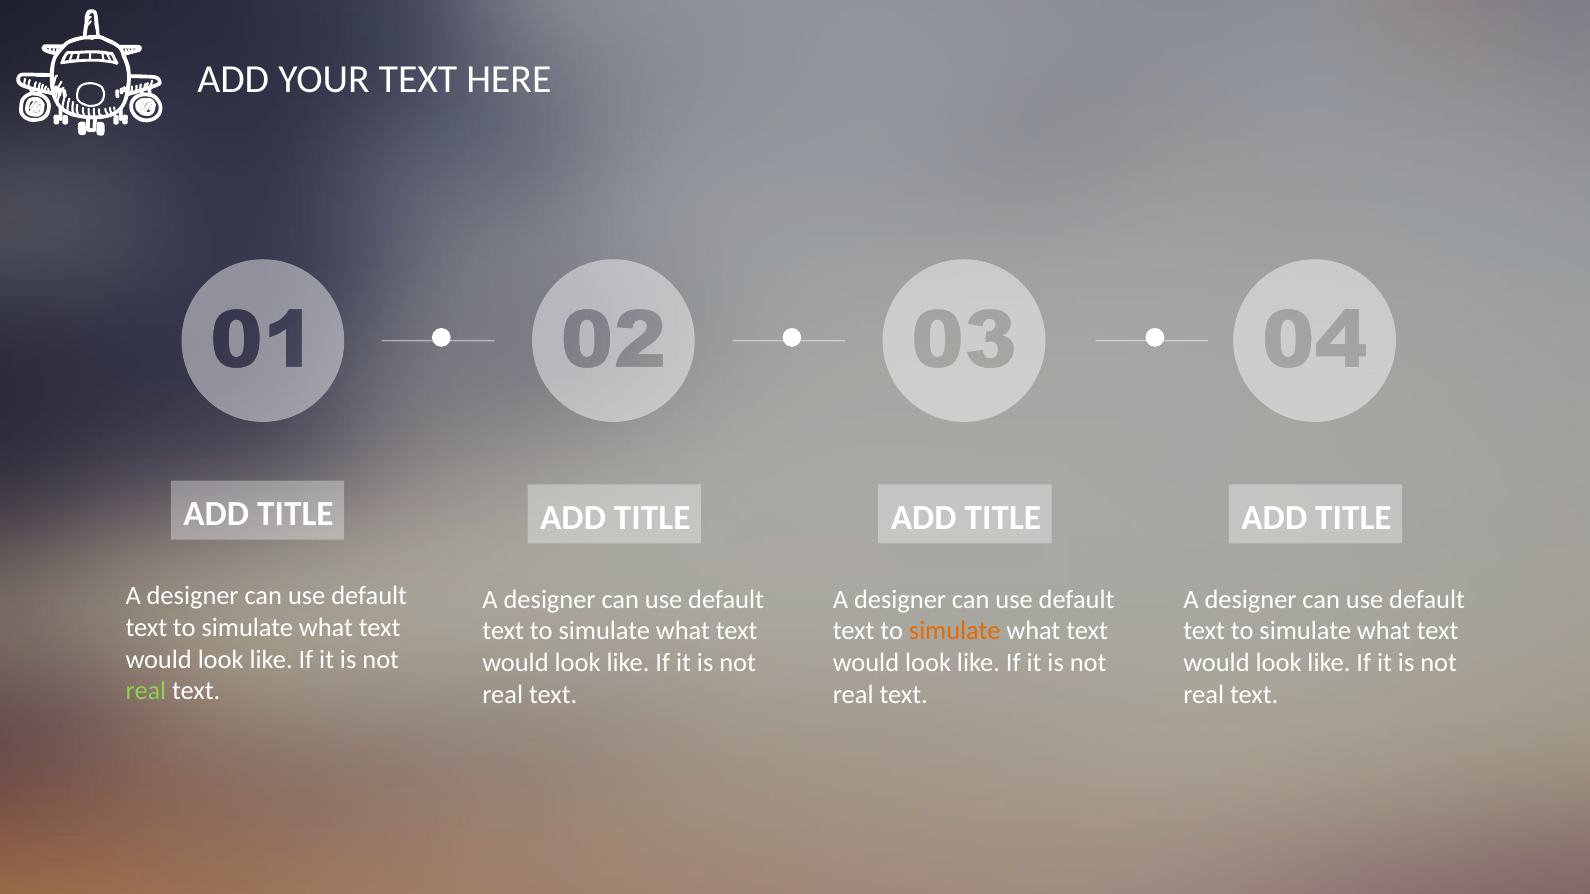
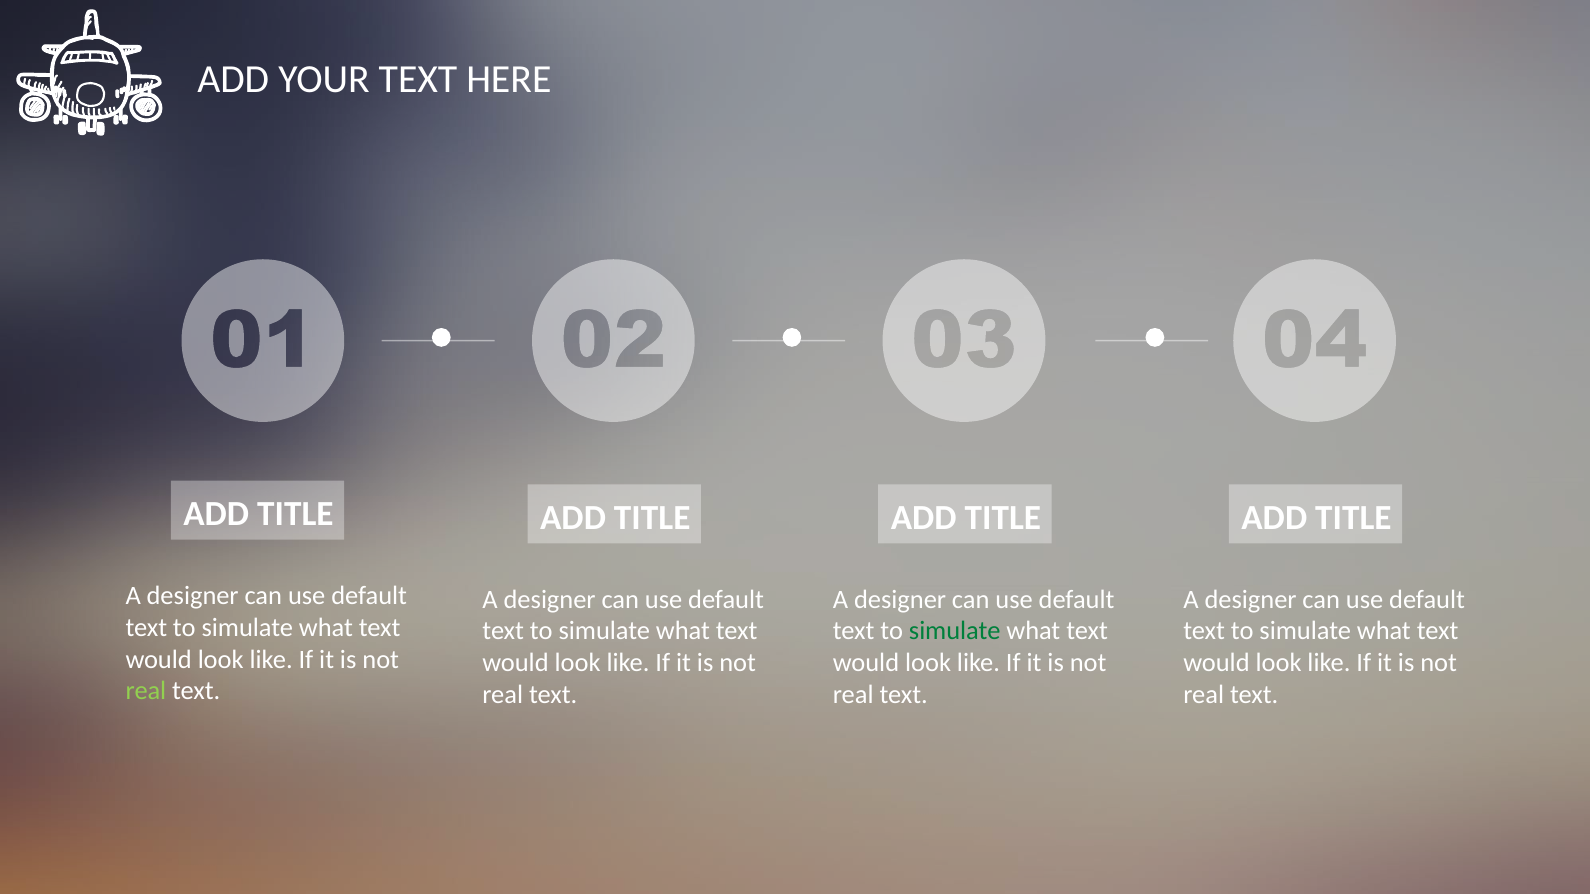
simulate colour: orange -> green (955, 631)
